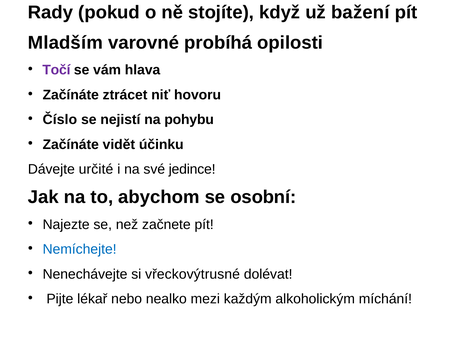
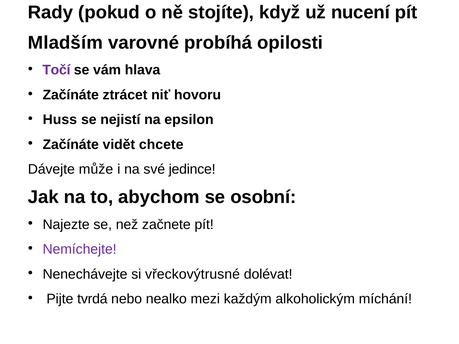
bažení: bažení -> nucení (360, 12)
Číslo: Číslo -> Huss (60, 120)
pohybu: pohybu -> epsilon (189, 120)
účinku: účinku -> chcete (161, 145)
určité: určité -> může (96, 169)
Nemíchejte colour: blue -> purple (80, 249)
lékař: lékař -> tvrdá (92, 299)
